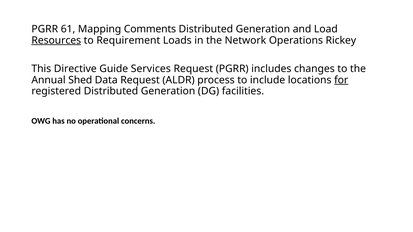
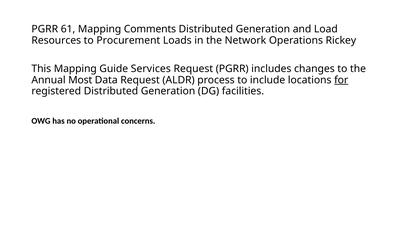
Resources underline: present -> none (56, 40)
Requirement: Requirement -> Procurement (128, 40)
This Directive: Directive -> Mapping (75, 69)
Shed: Shed -> Most (80, 80)
